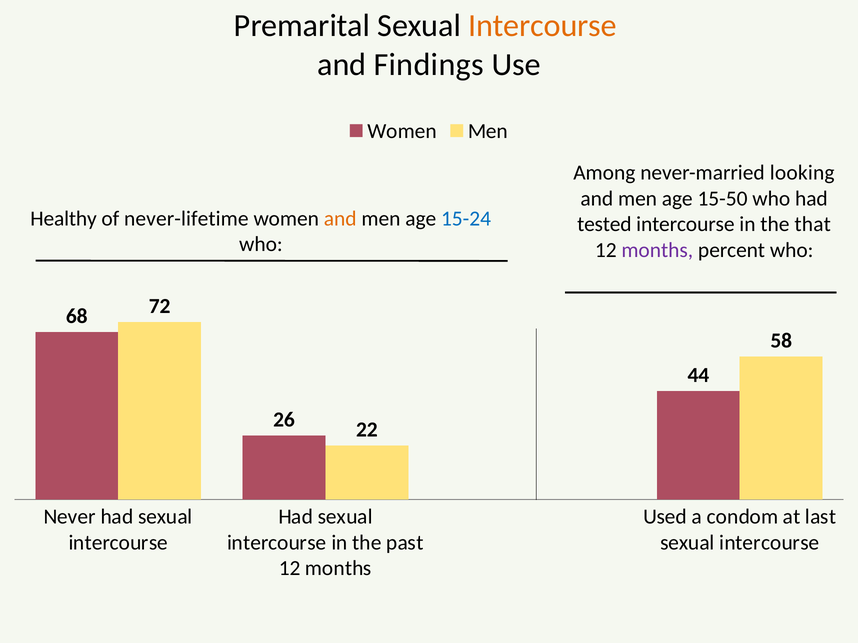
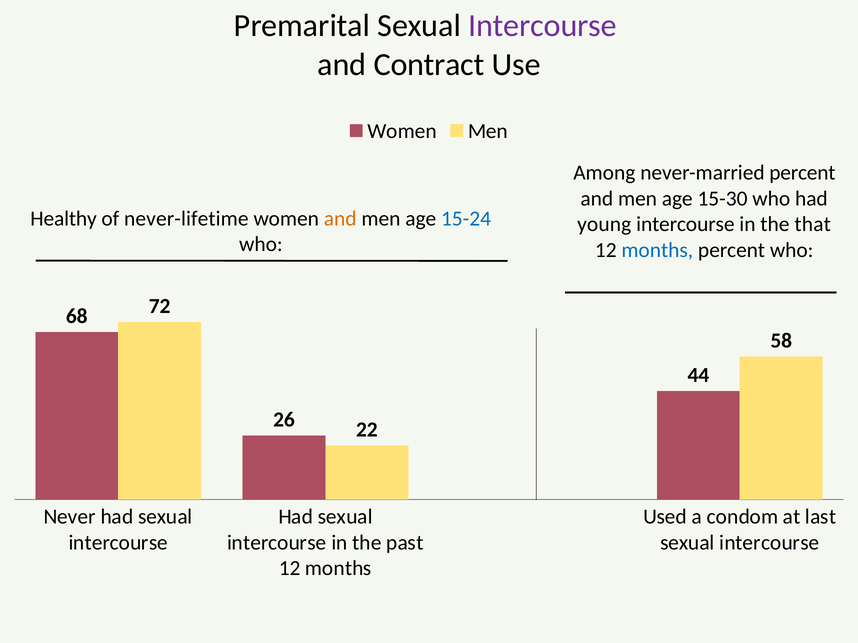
Intercourse colour: orange -> purple (542, 26)
Findings: Findings -> Contract (429, 64)
never-married looking: looking -> percent (802, 173)
15-50: 15-50 -> 15-30 (723, 199)
tested: tested -> young (604, 225)
months colour: purple -> blue (657, 250)
